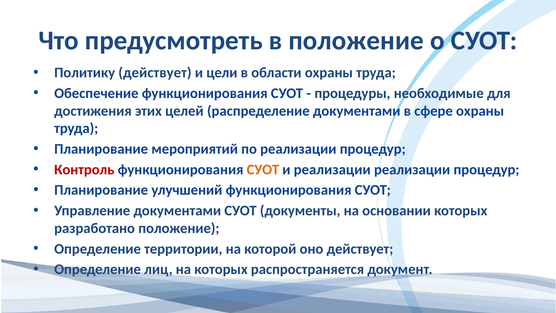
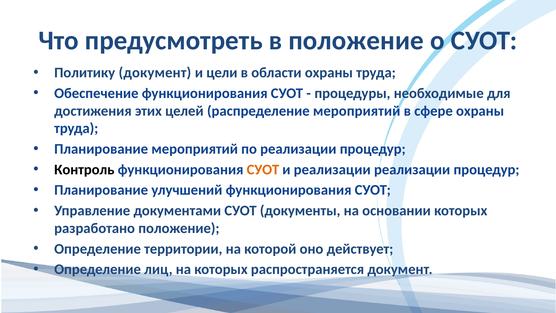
Политику действует: действует -> документ (155, 73)
распределение документами: документами -> мероприятий (357, 111)
Контроль colour: red -> black (84, 169)
